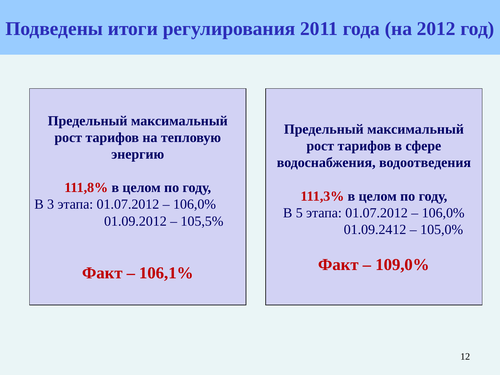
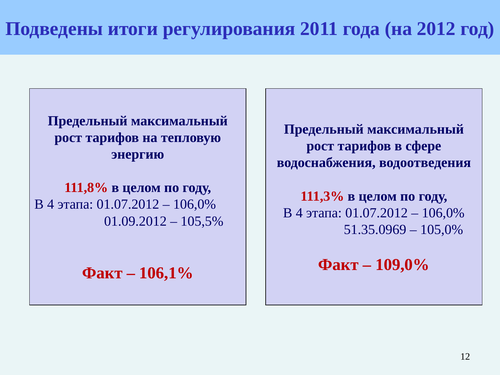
3: 3 -> 4 (51, 204)
5: 5 -> 4 (299, 213)
01.09.2412: 01.09.2412 -> 51.35.0969 (375, 229)
